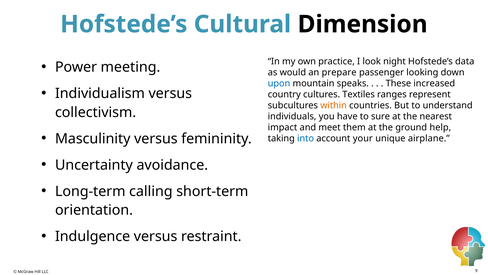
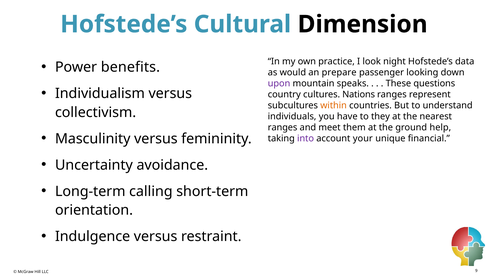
meeting: meeting -> benefits (130, 67)
upon colour: blue -> purple (279, 83)
increased: increased -> questions (434, 83)
Textiles: Textiles -> Nations (359, 94)
sure: sure -> they (380, 116)
impact: impact -> ranges (283, 127)
into colour: blue -> purple (306, 138)
airplane: airplane -> financial (429, 138)
